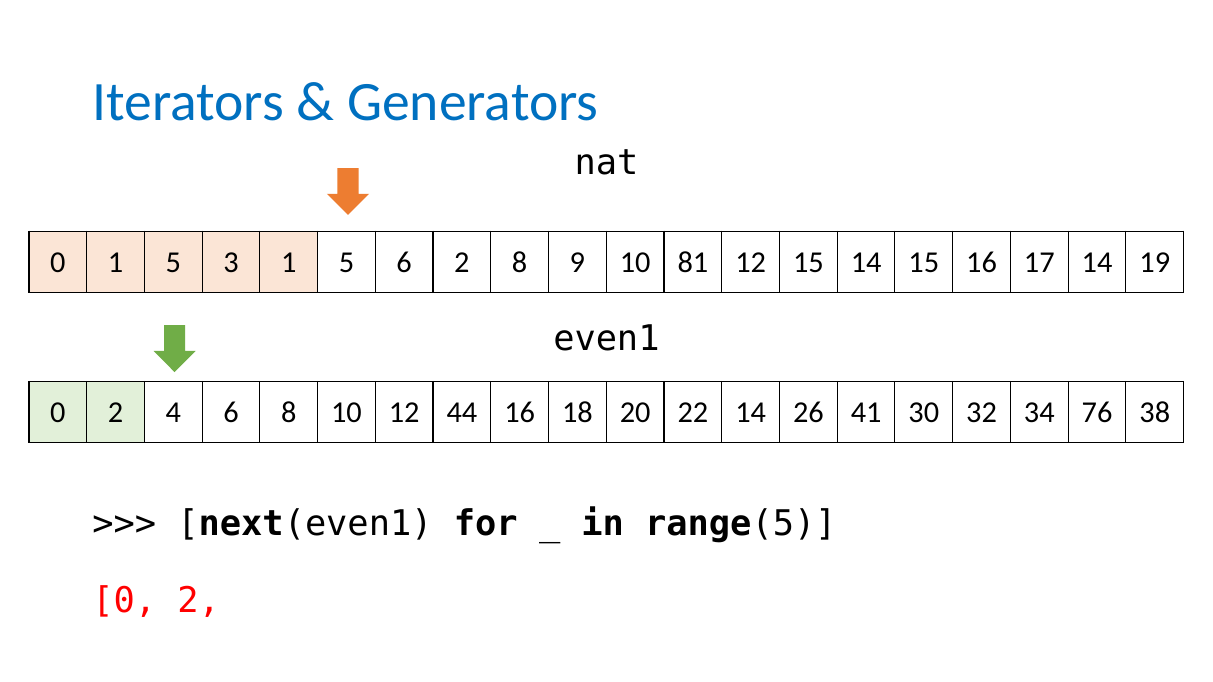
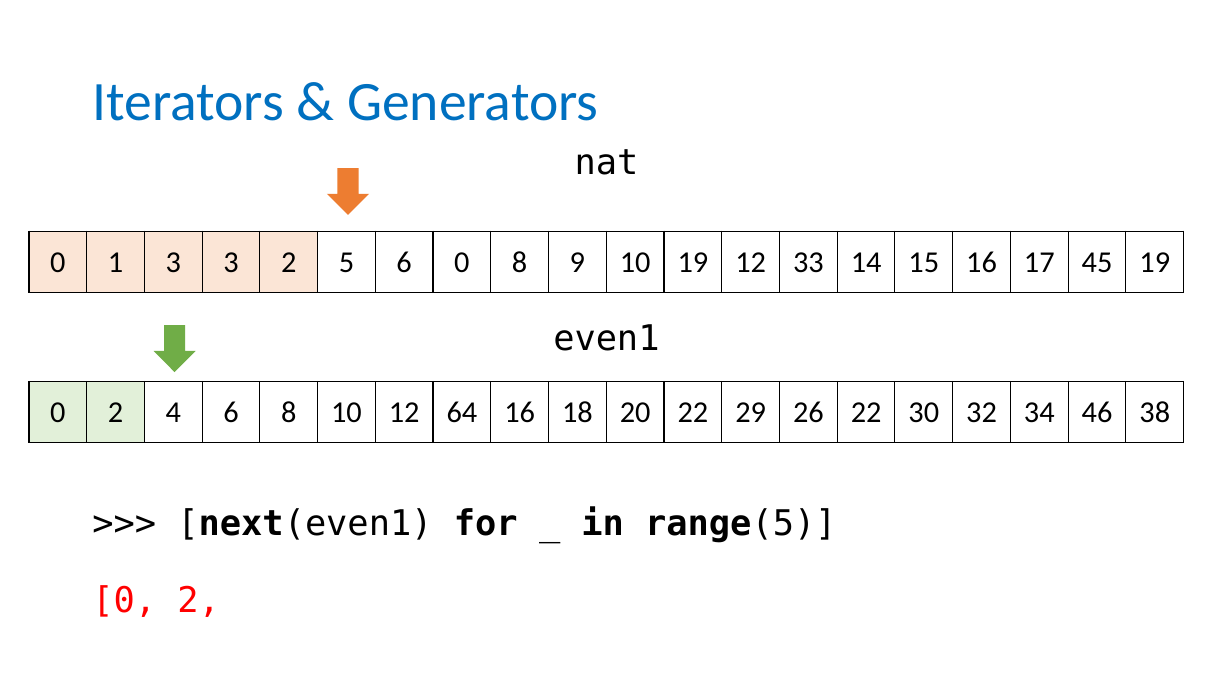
0 1 5: 5 -> 3 (173, 262)
3 1: 1 -> 2 (289, 262)
6 2: 2 -> 0 (462, 262)
10 81: 81 -> 19 (693, 262)
12 15: 15 -> 33 (808, 262)
17 14: 14 -> 45 (1097, 262)
44: 44 -> 64 (462, 413)
22 14: 14 -> 29 (751, 413)
26 41: 41 -> 22 (866, 413)
76: 76 -> 46 (1097, 413)
